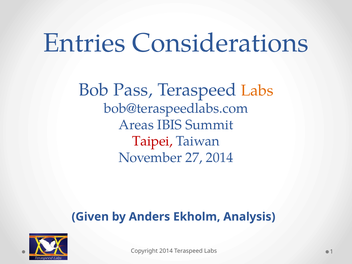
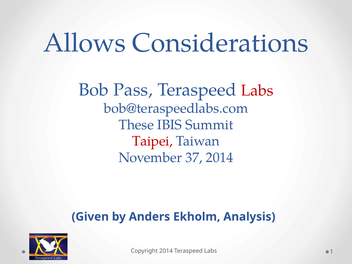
Entries: Entries -> Allows (85, 43)
Labs colour: orange -> red (257, 90)
Areas: Areas -> These (136, 125)
27: 27 -> 37 (194, 158)
